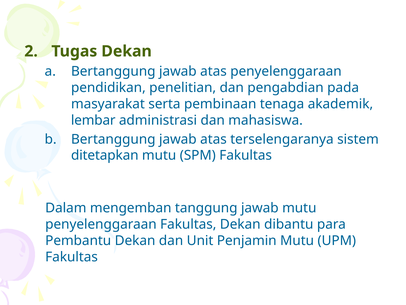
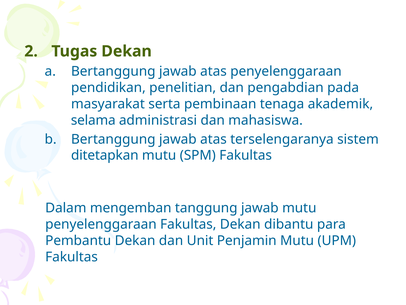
lembar: lembar -> selama (93, 120)
